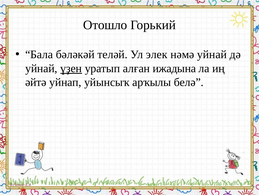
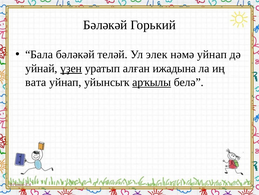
Отошло: Отошло -> Бәләкәй (105, 25)
нәмә уйнай: уйнай -> уйнап (212, 54)
әйтә: әйтә -> вата (36, 82)
арҡылы underline: none -> present (152, 82)
